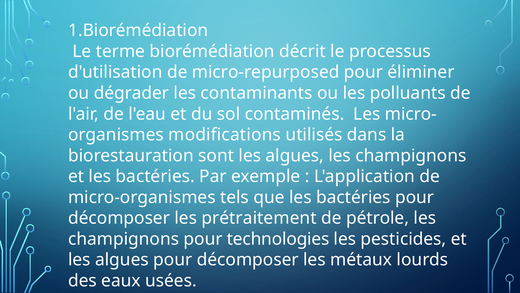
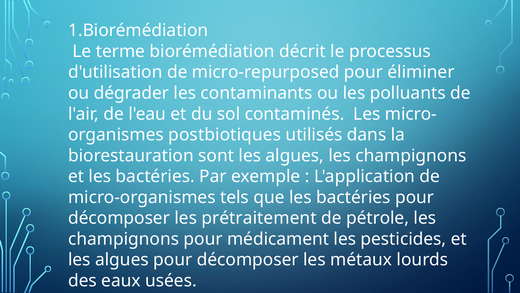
modifications: modifications -> postbiotiques (225, 135)
technologies: technologies -> médicament (278, 239)
